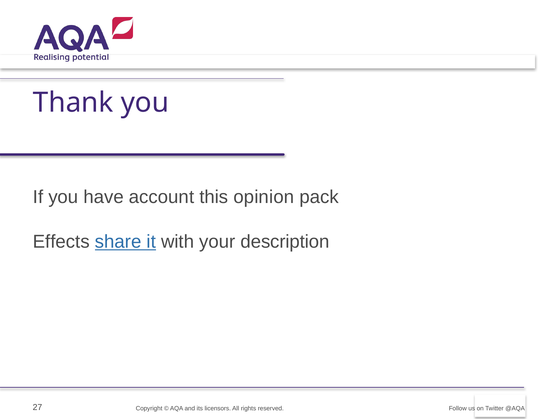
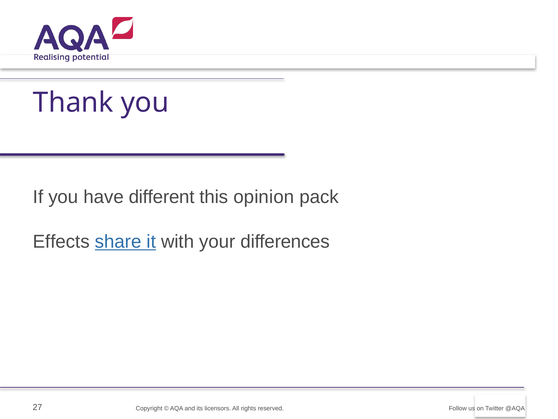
account: account -> different (162, 197)
description: description -> differences (285, 241)
